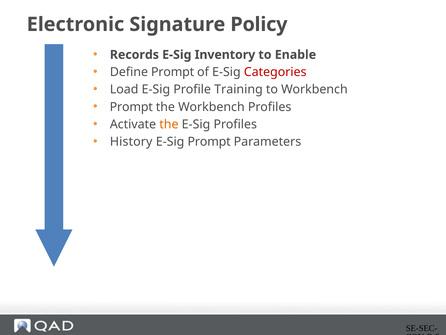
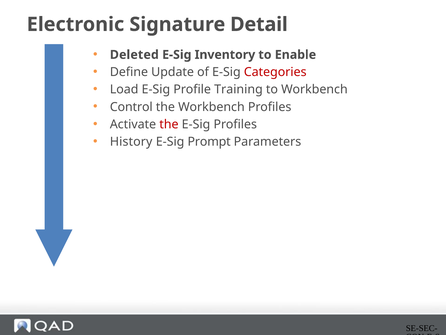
Policy: Policy -> Detail (259, 24)
Records: Records -> Deleted (134, 55)
Define Prompt: Prompt -> Update (173, 72)
Prompt: Prompt -> Control (131, 107)
the colour: orange -> red (169, 124)
